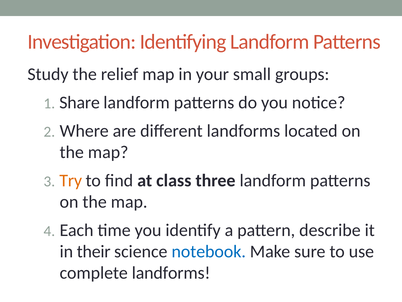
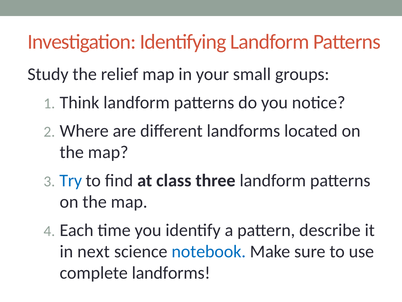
Share: Share -> Think (79, 102)
Try colour: orange -> blue (71, 180)
their: their -> next (94, 251)
